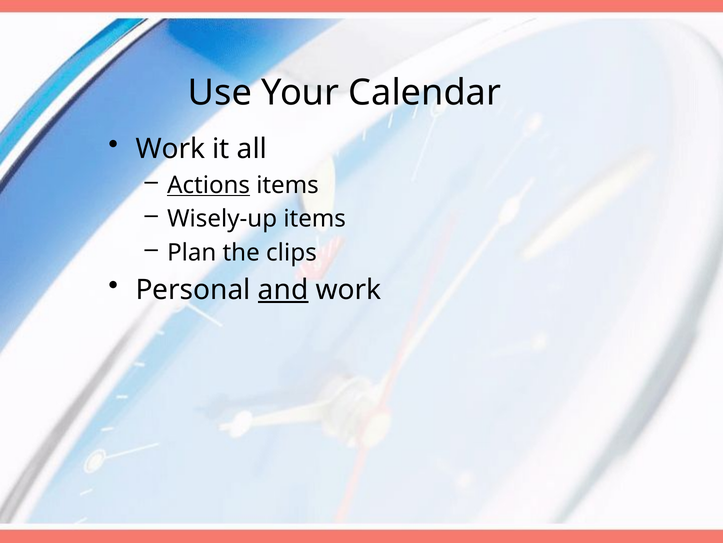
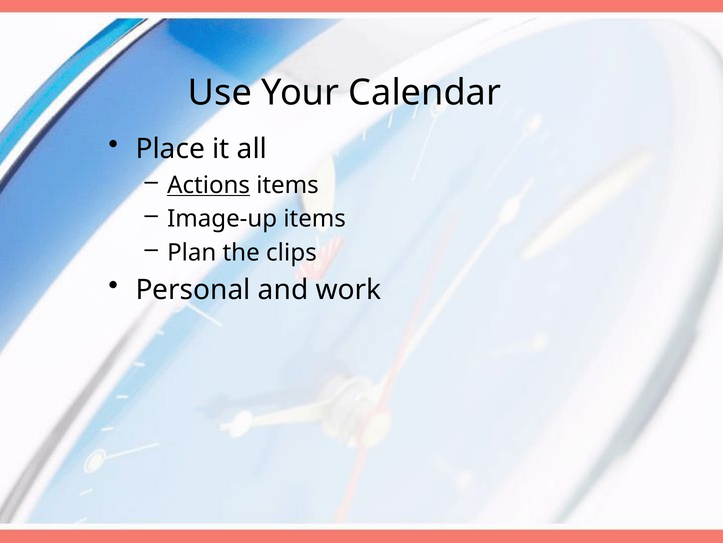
Work: Work -> Place (170, 149)
Wisely-up: Wisely-up -> Image-up (222, 219)
and underline: present -> none (283, 290)
